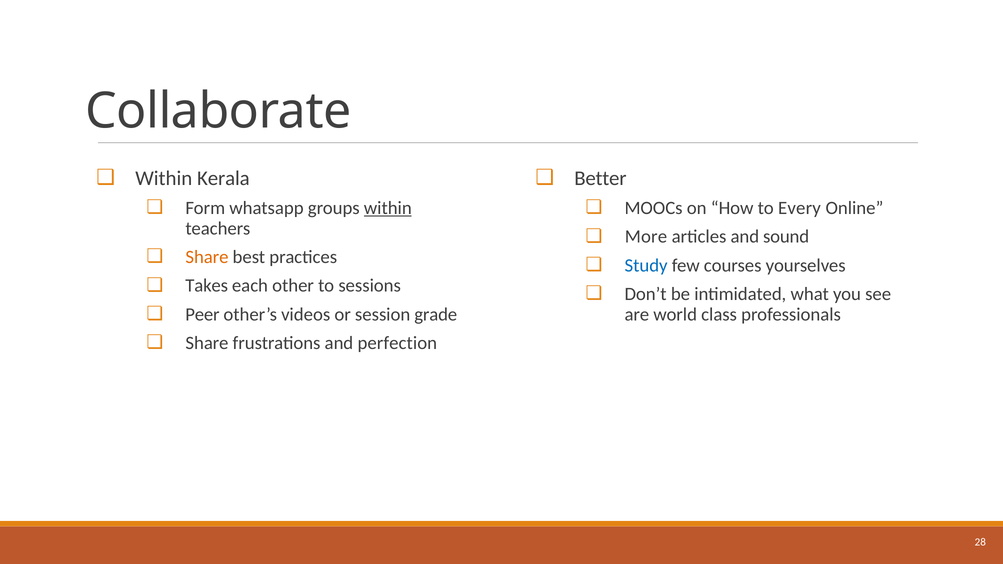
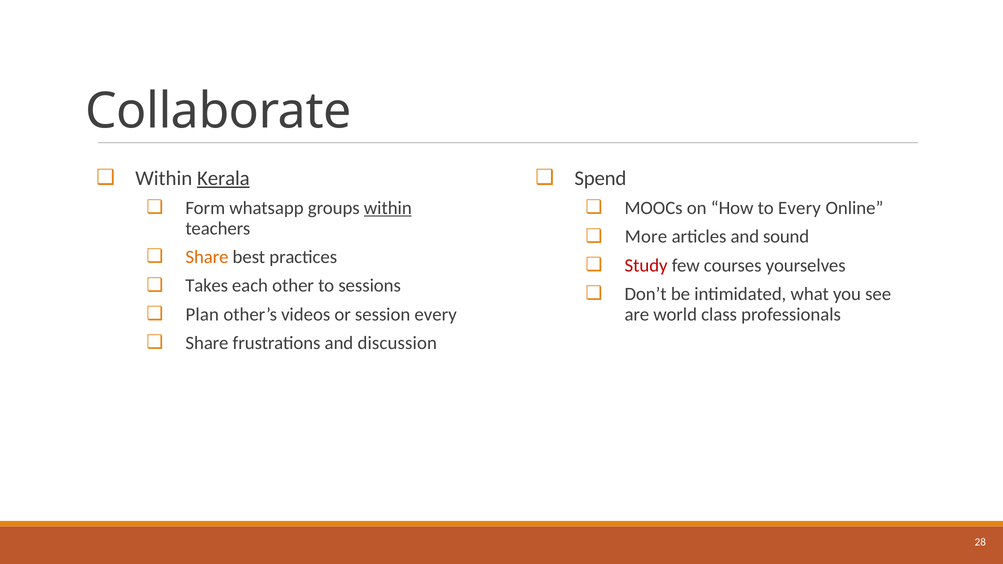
Kerala underline: none -> present (223, 178)
Better: Better -> Spend (600, 178)
Study colour: blue -> red (646, 266)
Peer: Peer -> Plan (202, 314)
session grade: grade -> every (436, 314)
perfection: perfection -> discussion (397, 343)
